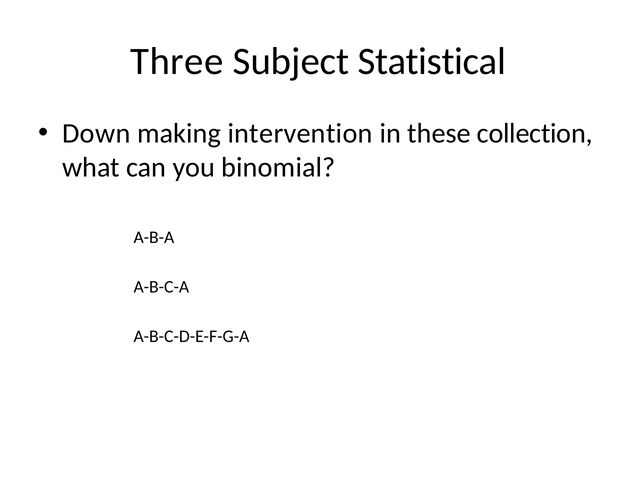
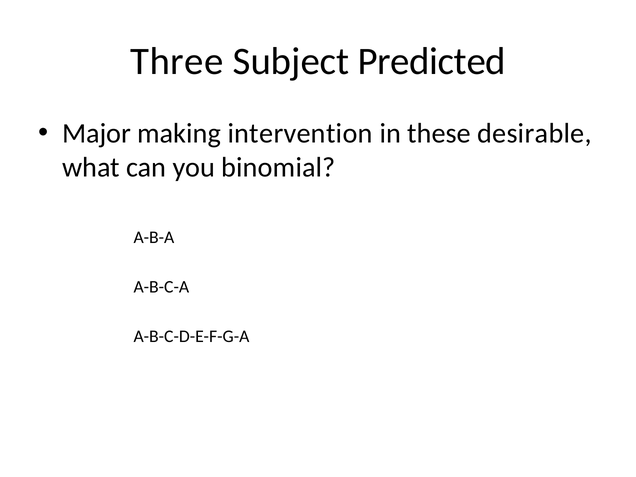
Statistical: Statistical -> Predicted (432, 62)
Down: Down -> Major (96, 133)
collection: collection -> desirable (535, 133)
